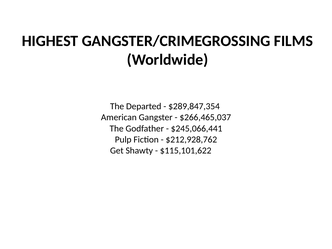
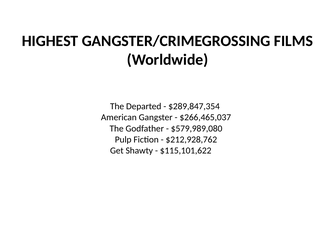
$245,066,441: $245,066,441 -> $579,989,080 (197, 129)
